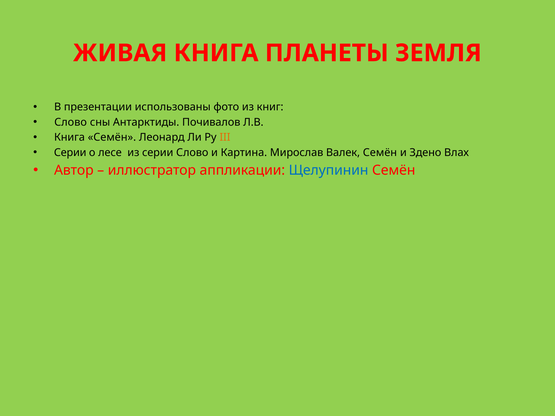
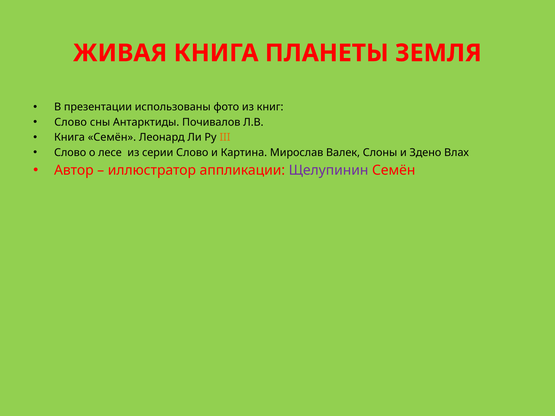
Серии: Серии -> Слово (70, 153)
Валек Семён: Семён -> Слоны (380, 153)
Щелупинин colour: blue -> purple (329, 170)
